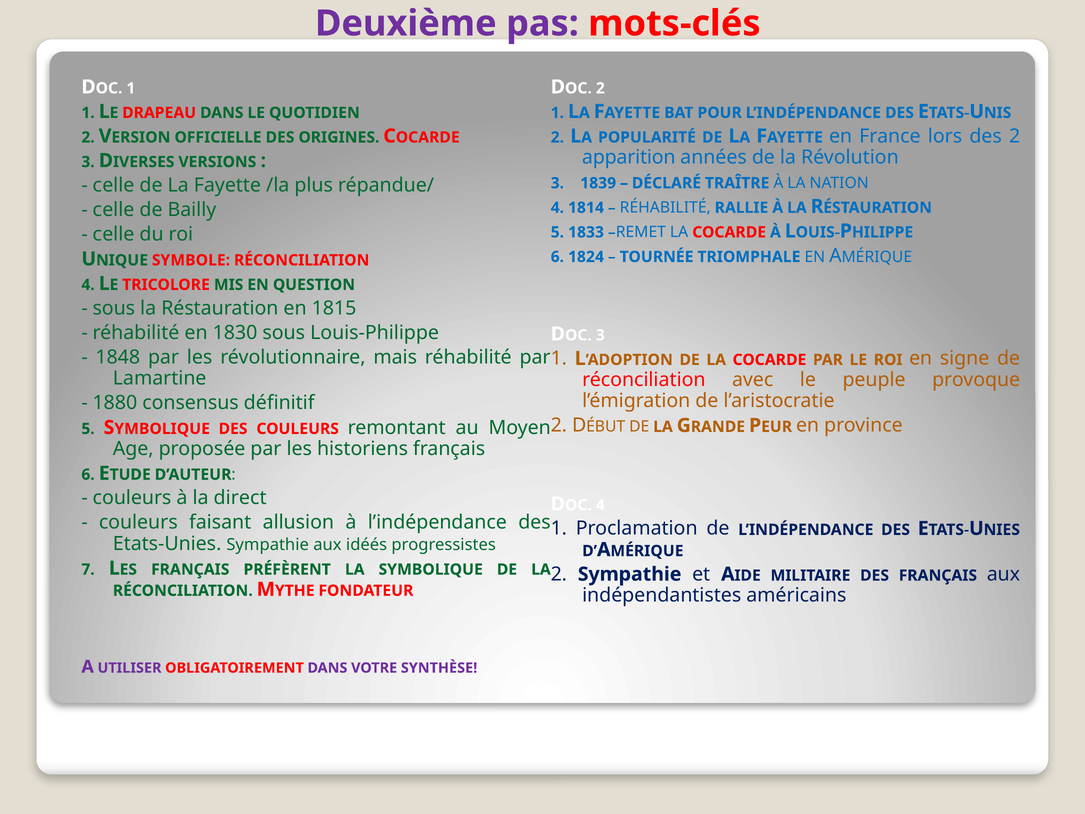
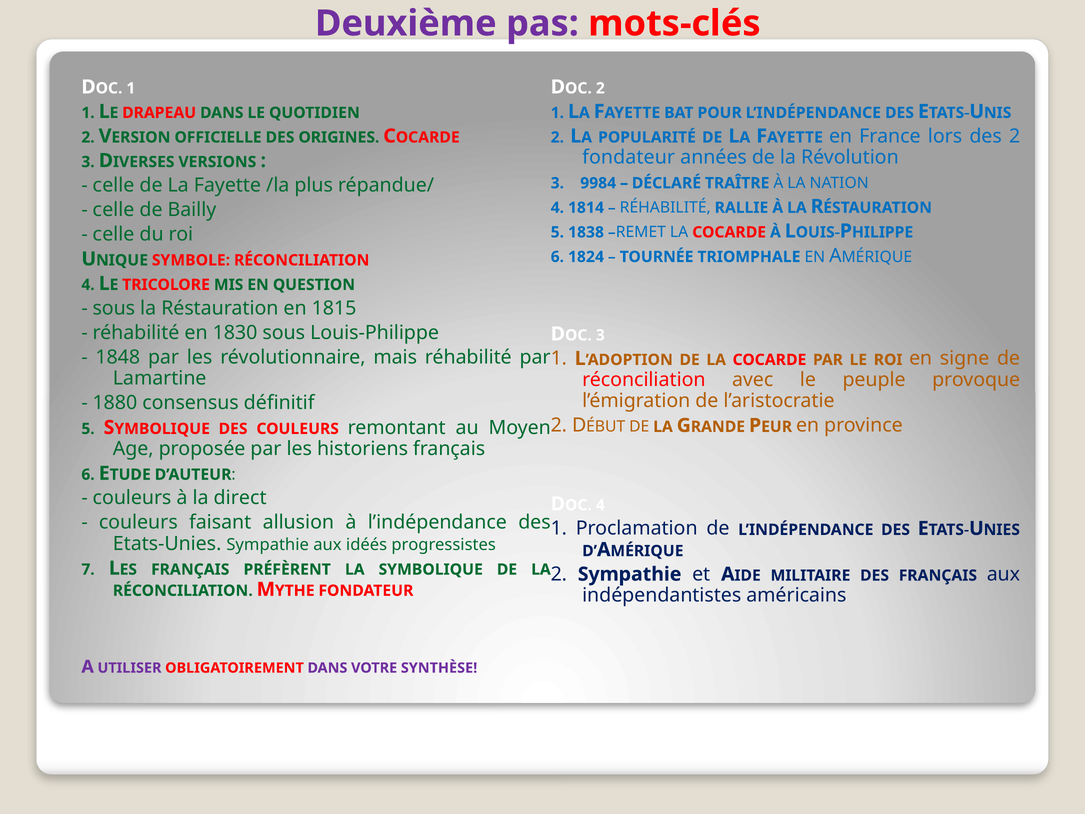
apparition: apparition -> fondateur (629, 157)
1839: 1839 -> 9984 (598, 183)
1833: 1833 -> 1838 (586, 232)
